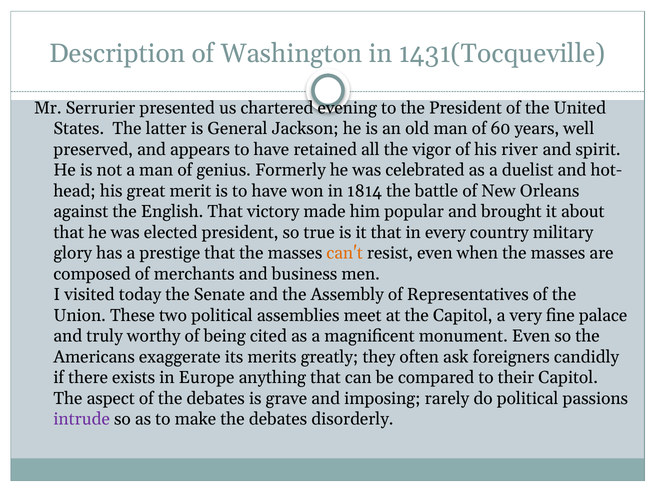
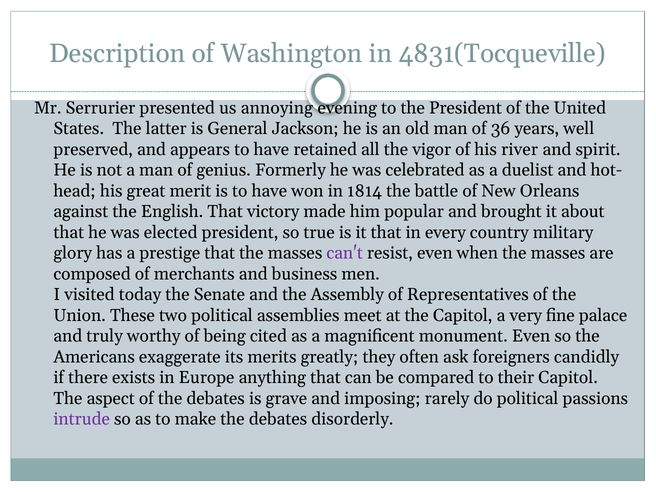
1431(Tocqueville: 1431(Tocqueville -> 4831(Tocqueville (502, 54)
chartered: chartered -> annoying (277, 108)
60: 60 -> 36 (500, 129)
can't colour: orange -> purple (345, 253)
